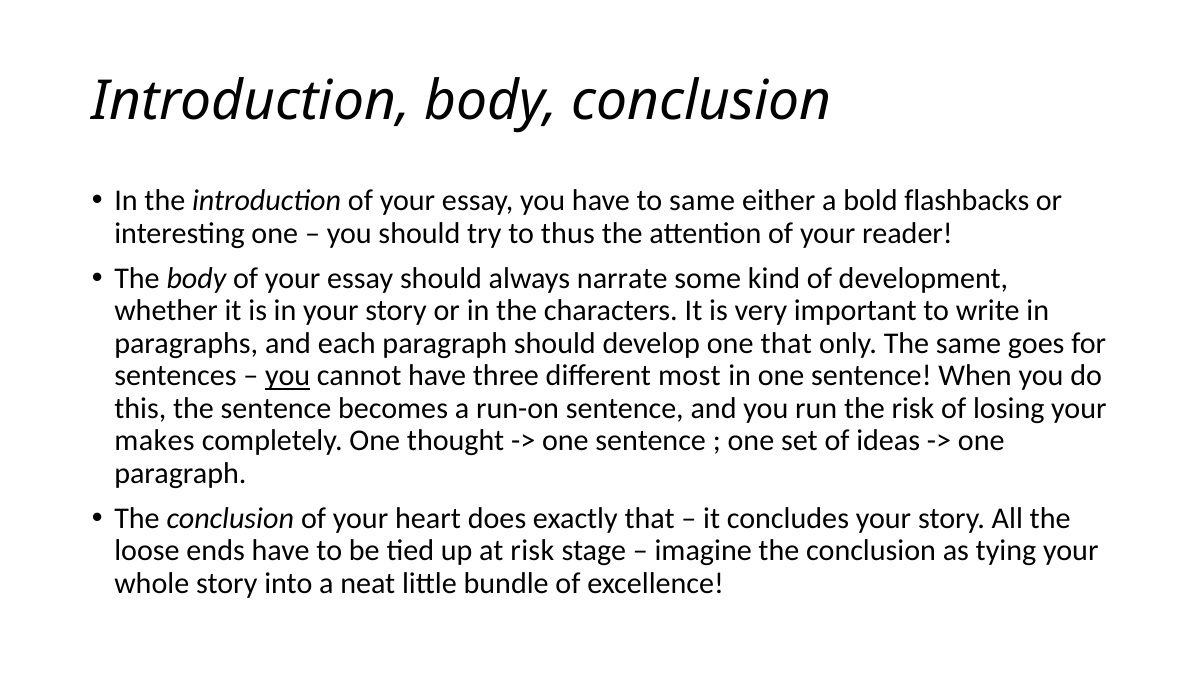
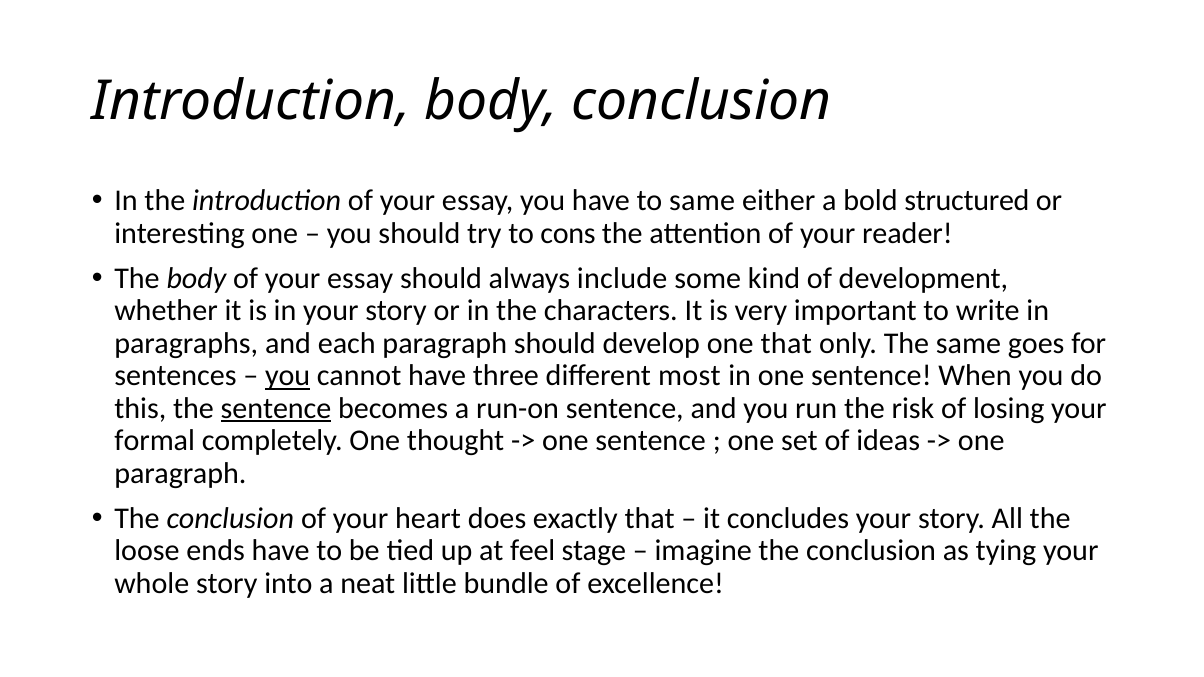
flashbacks: flashbacks -> structured (967, 201)
thus: thus -> cons (568, 233)
narrate: narrate -> include (622, 278)
sentence underline: none -> present (276, 408)
makes: makes -> formal (155, 441)
at risk: risk -> feel (533, 551)
